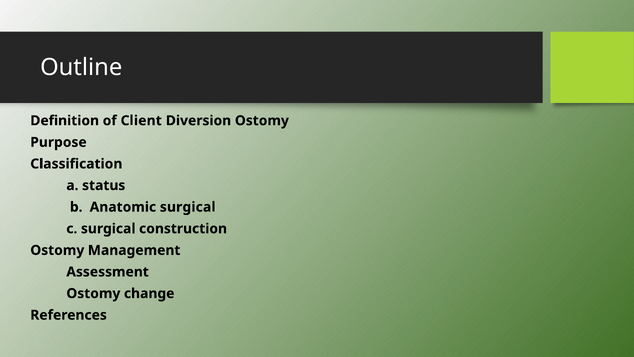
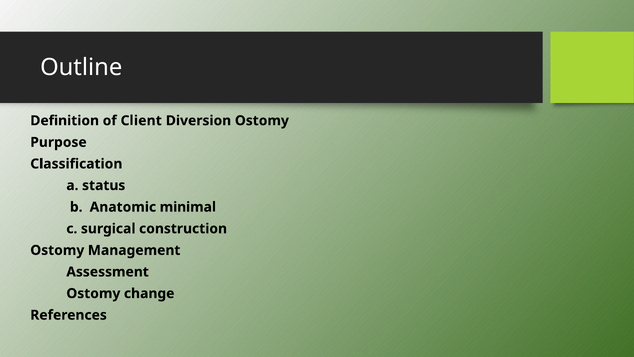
Anatomic surgical: surgical -> minimal (188, 207)
